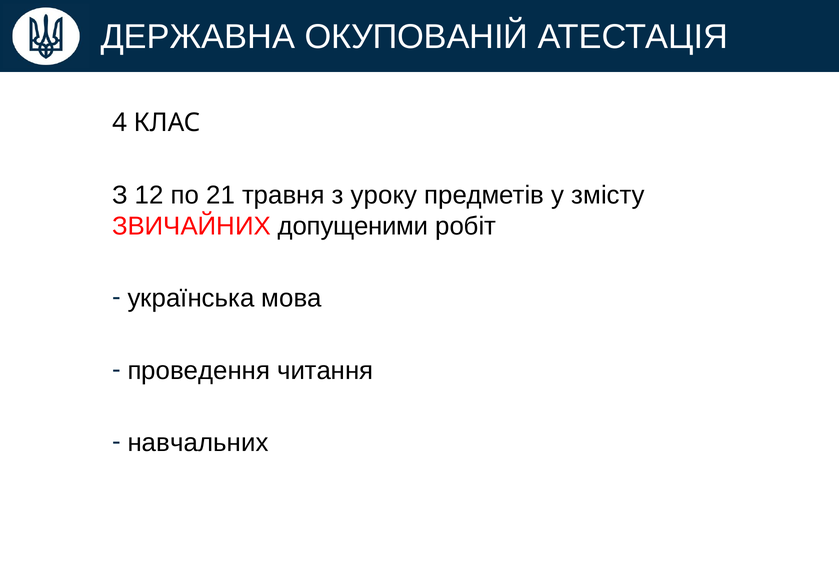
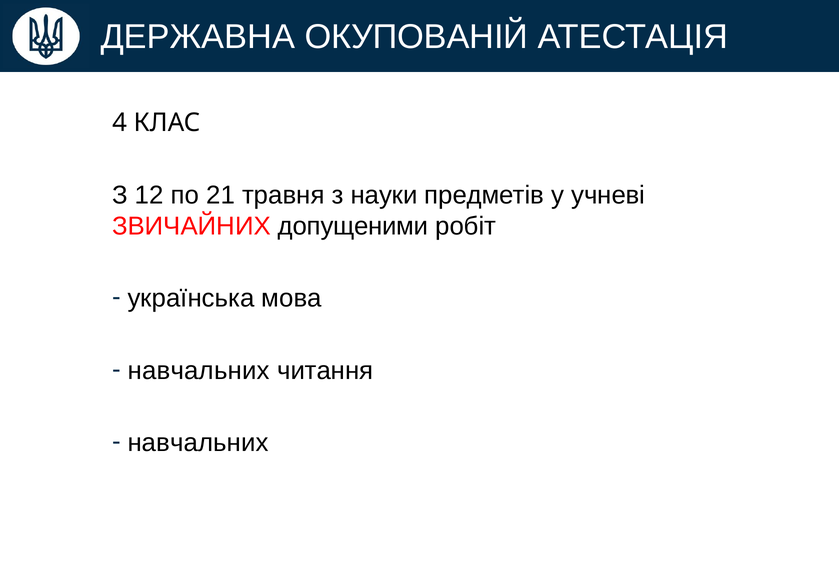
уроку: уроку -> науки (384, 195)
змісту: змісту -> учневі (608, 195)
проведення: проведення -> навчальних (199, 371)
